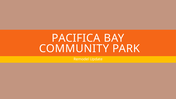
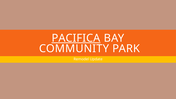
PACIFICA underline: none -> present (76, 38)
